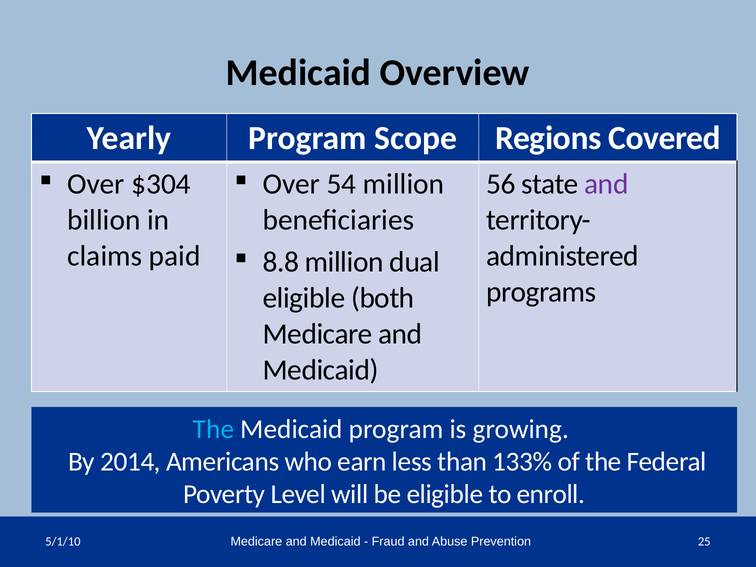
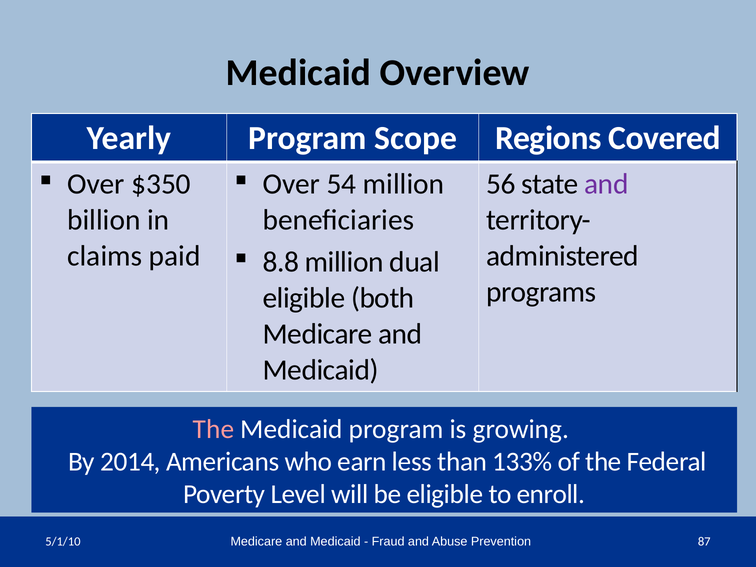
$304: $304 -> $350 (161, 184)
The colour: light blue -> pink (214, 429)
25: 25 -> 87 (704, 541)
